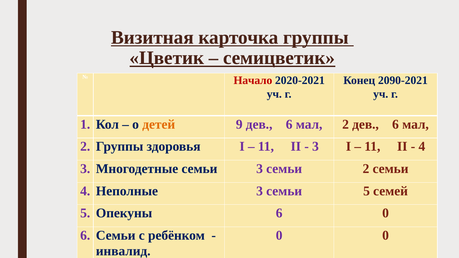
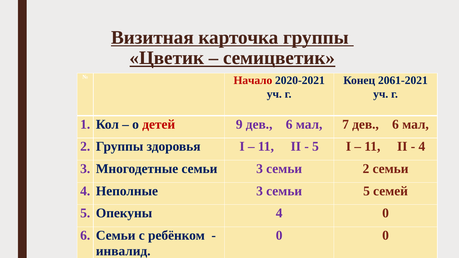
2090-2021: 2090-2021 -> 2061-2021 (403, 81)
детей colour: orange -> red (159, 124)
2: 2 -> 7 (346, 124)
3: 3 -> 5 (316, 147)
Опекуны 6: 6 -> 4 (279, 213)
